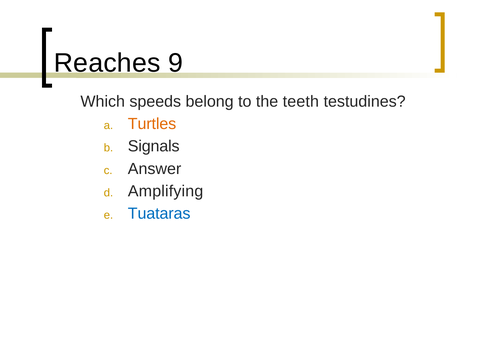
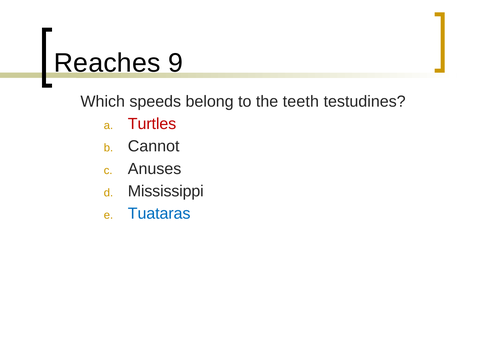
Turtles colour: orange -> red (152, 124)
Signals: Signals -> Cannot (154, 146)
Answer: Answer -> Anuses (155, 169)
Amplifying: Amplifying -> Mississippi (166, 191)
